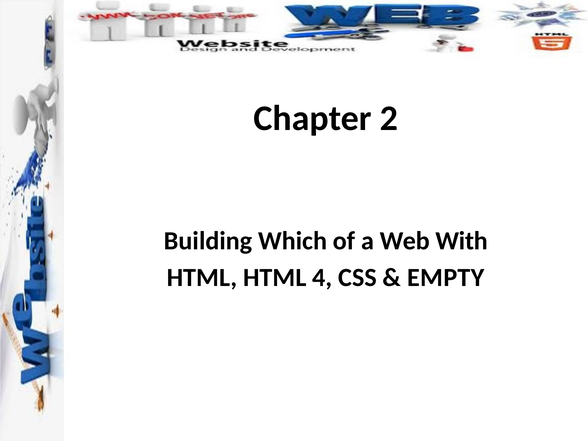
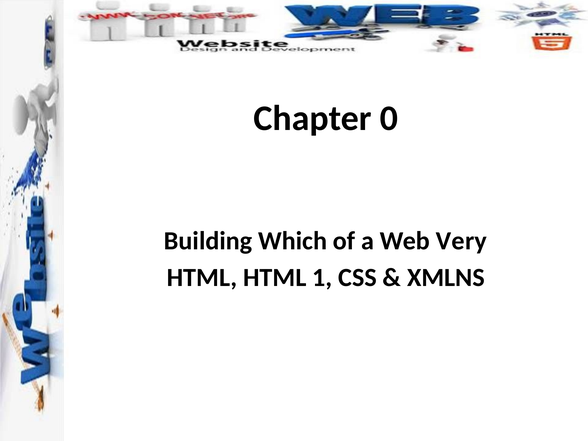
2: 2 -> 0 (389, 118)
With: With -> Very (461, 241)
4: 4 -> 1 (322, 278)
EMPTY: EMPTY -> XMLNS (446, 278)
